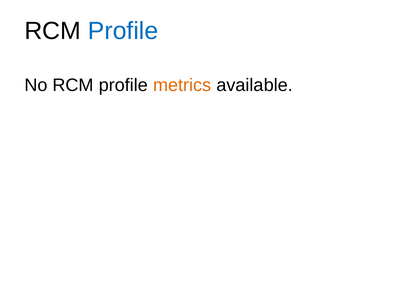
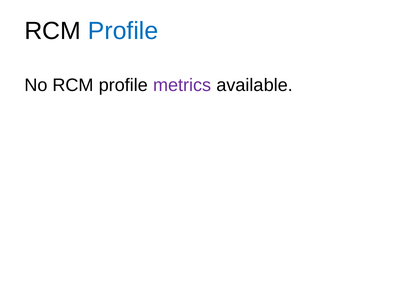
metrics colour: orange -> purple (182, 85)
